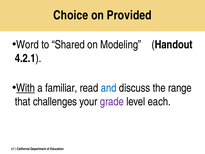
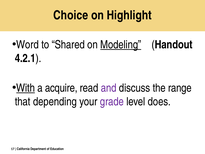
Provided: Provided -> Highlight (129, 15)
Modeling underline: none -> present (121, 45)
familiar: familiar -> acquire (61, 88)
and colour: blue -> purple (109, 88)
challenges: challenges -> depending (55, 101)
each: each -> does (159, 101)
